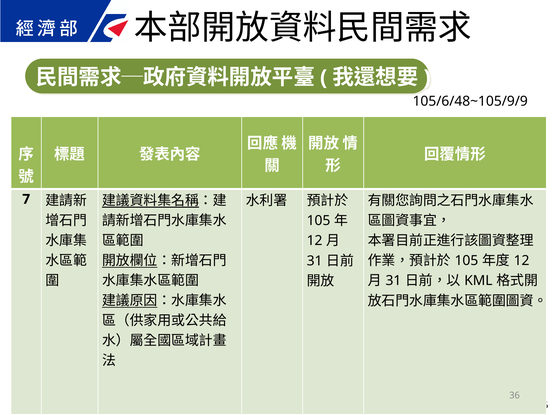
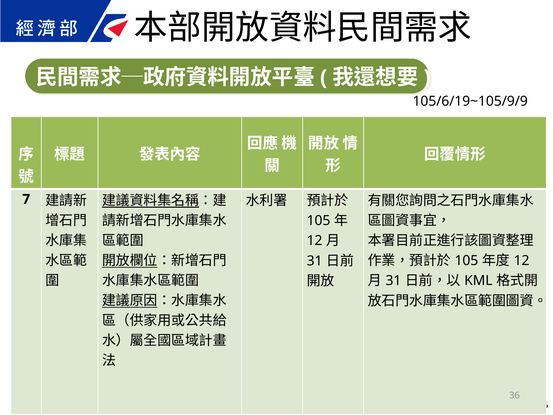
105/6/48~105/9/9: 105/6/48~105/9/9 -> 105/6/19~105/9/9 (470, 101)
